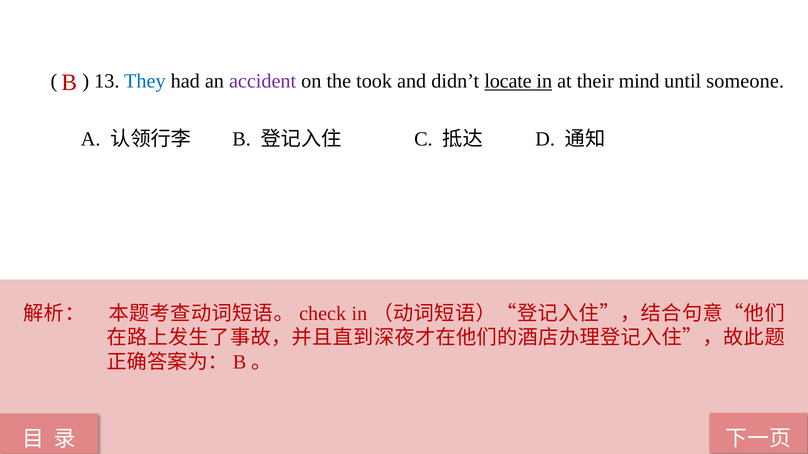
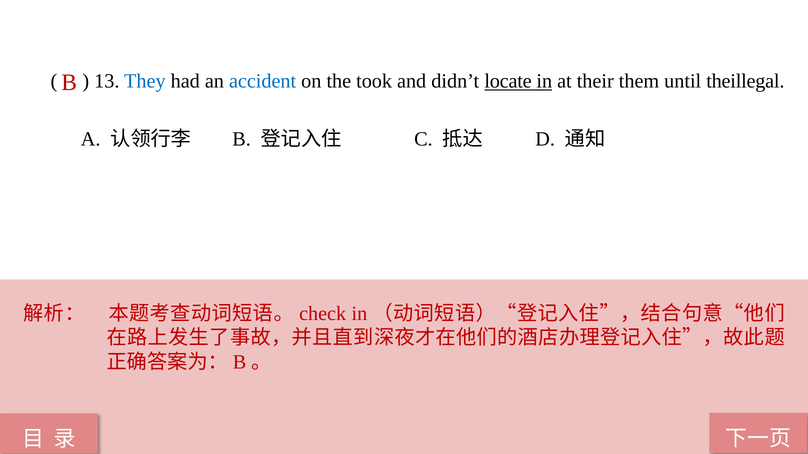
accident colour: purple -> blue (263, 81)
mind: mind -> them (639, 81)
someone: someone -> theillegal (745, 81)
